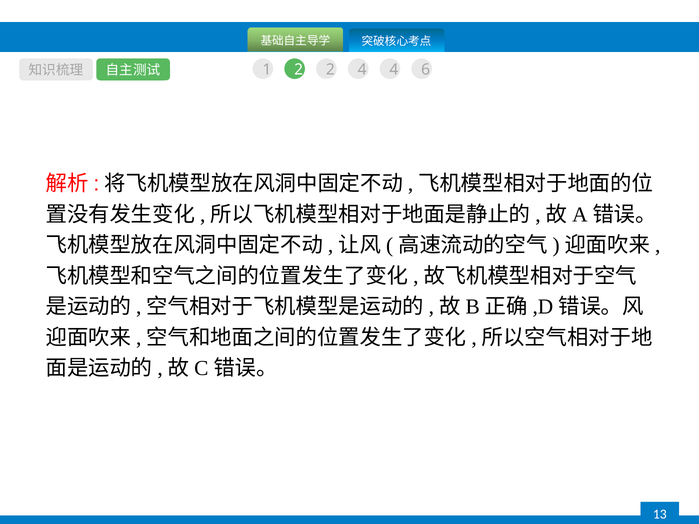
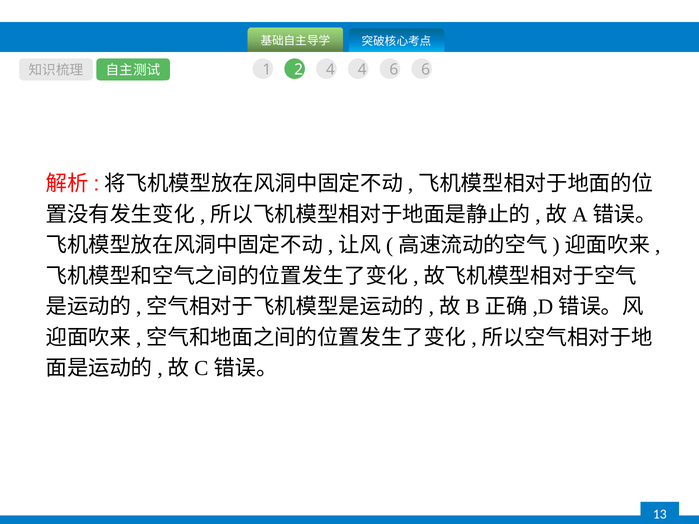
2 2: 2 -> 4 (330, 70)
4 4: 4 -> 6 (394, 70)
